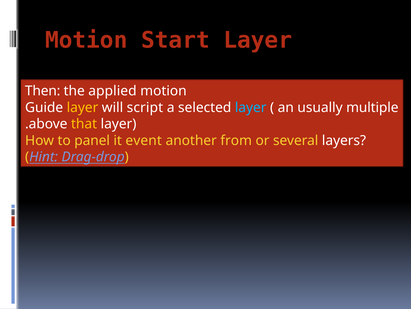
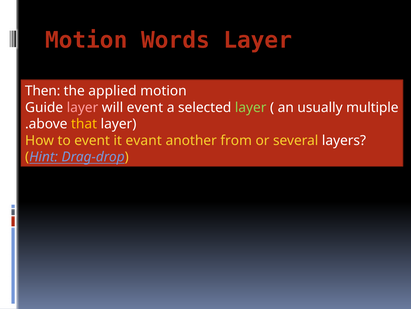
Start: Start -> Words (176, 40)
layer colour: yellow -> pink (83, 107)
will script: script -> event (145, 107)
layer colour: light blue -> light green (251, 107)
to panel: panel -> event (92, 140)
event: event -> evant (144, 140)
